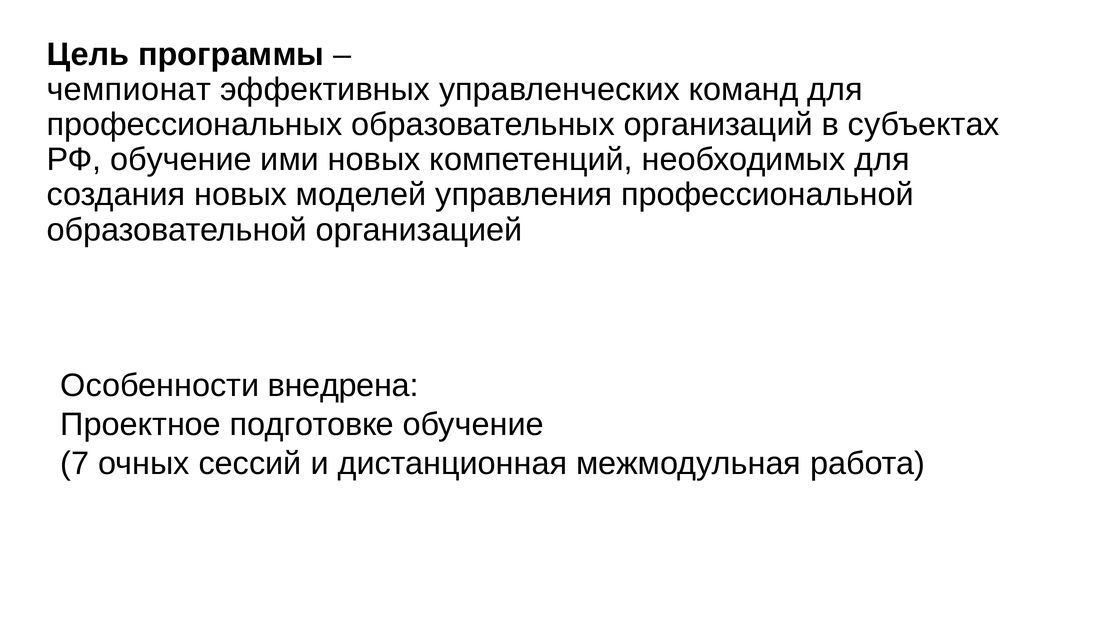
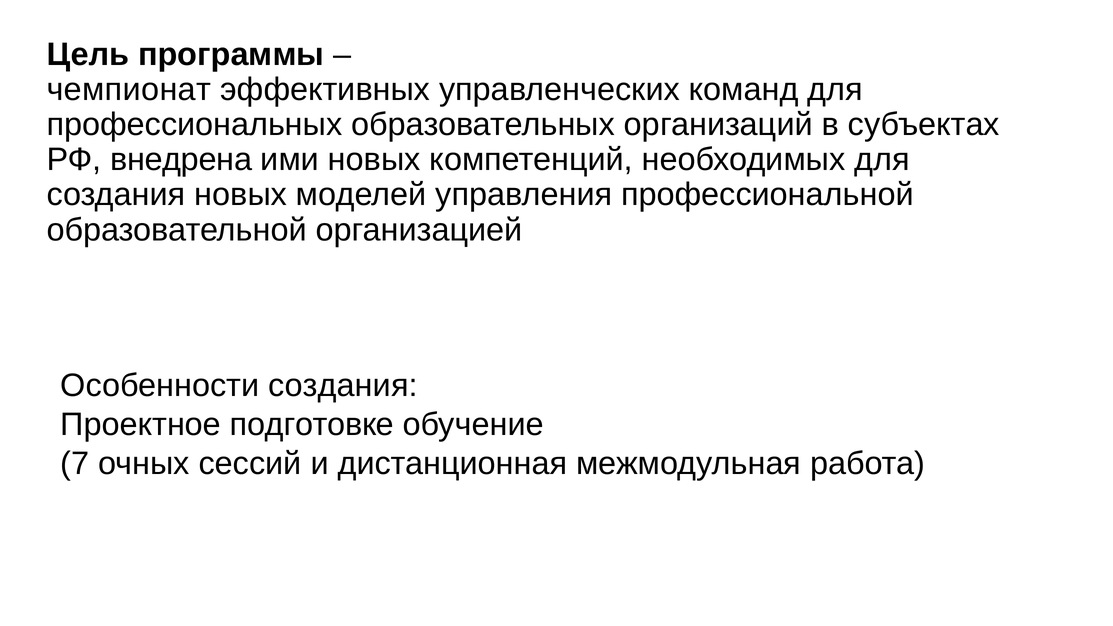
РФ обучение: обучение -> внедрена (181, 160)
Особенности внедрена: внедрена -> создания (343, 386)
